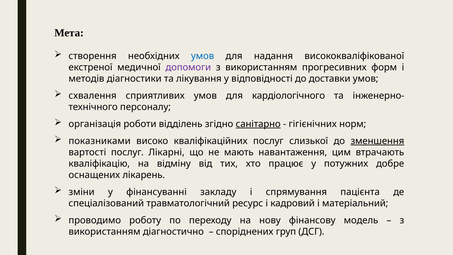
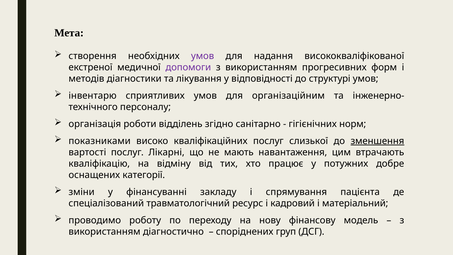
умов colour: blue -> purple (203, 56)
доставки: доставки -> структурі (330, 79)
схвалення: схвалення -> інвентарю (93, 96)
кардіологічного: кардіологічного -> організаційним (288, 96)
санітарно underline: present -> none (258, 124)
лікарень: лікарень -> категорії (144, 175)
